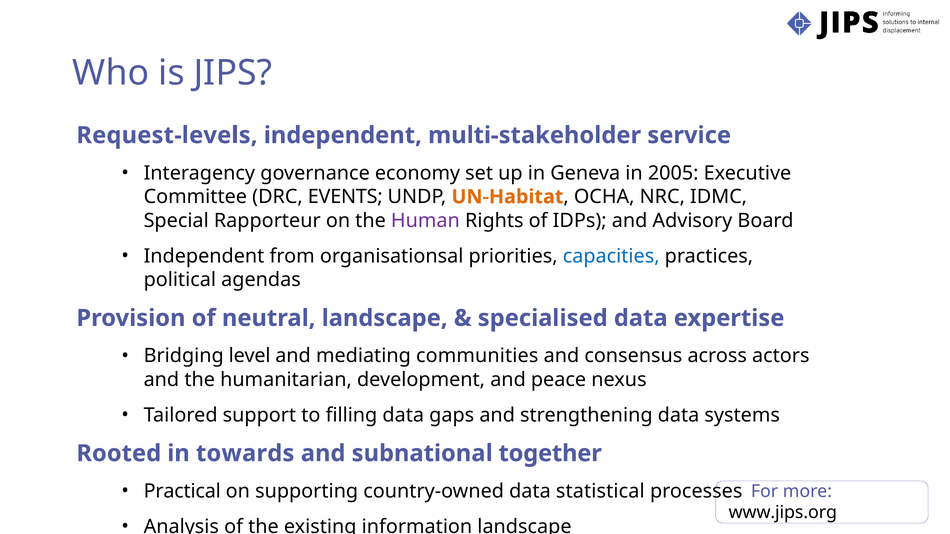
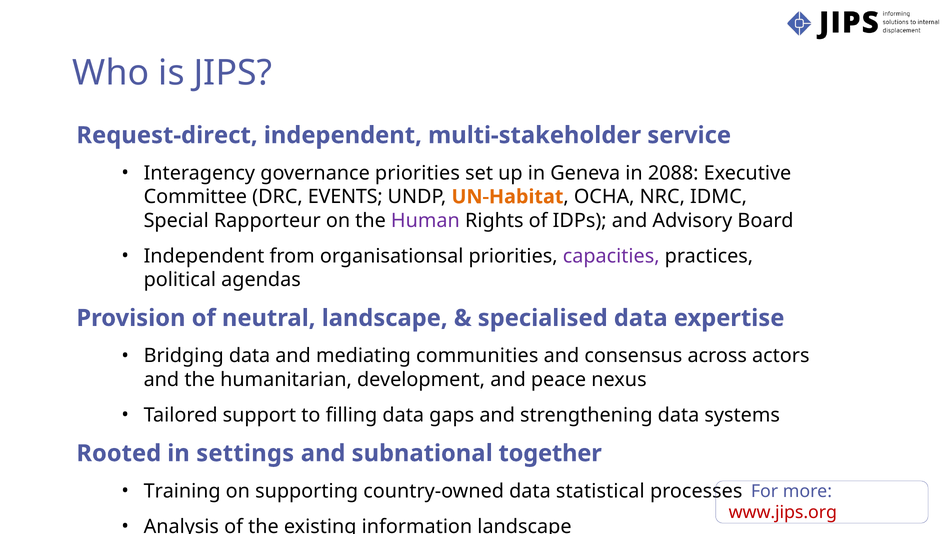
Request-levels: Request-levels -> Request-direct (167, 135)
governance economy: economy -> priorities (417, 173)
2005: 2005 -> 2088 (673, 173)
capacities colour: blue -> purple (611, 256)
Bridging level: level -> data (250, 356)
towards: towards -> settings (245, 454)
Practical: Practical -> Training (182, 491)
www.jips.org colour: black -> red (783, 513)
